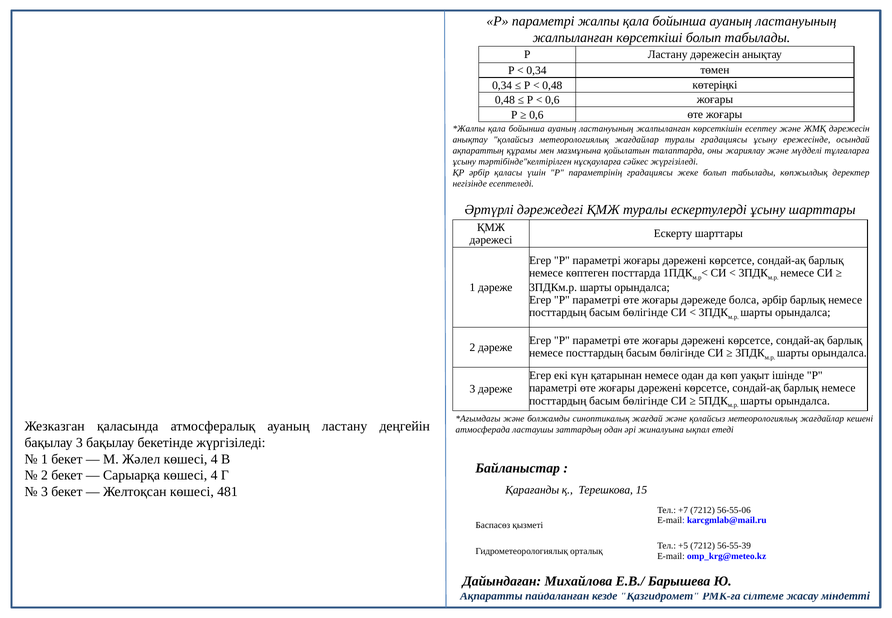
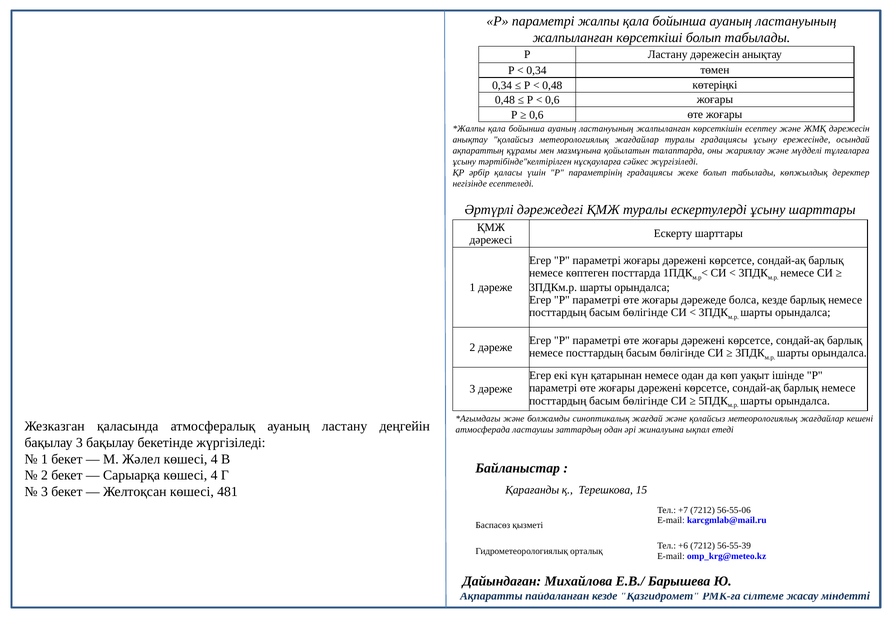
болса әрбір: әрбір -> кезде (775, 300)
+5: +5 -> +6 (683, 545)
